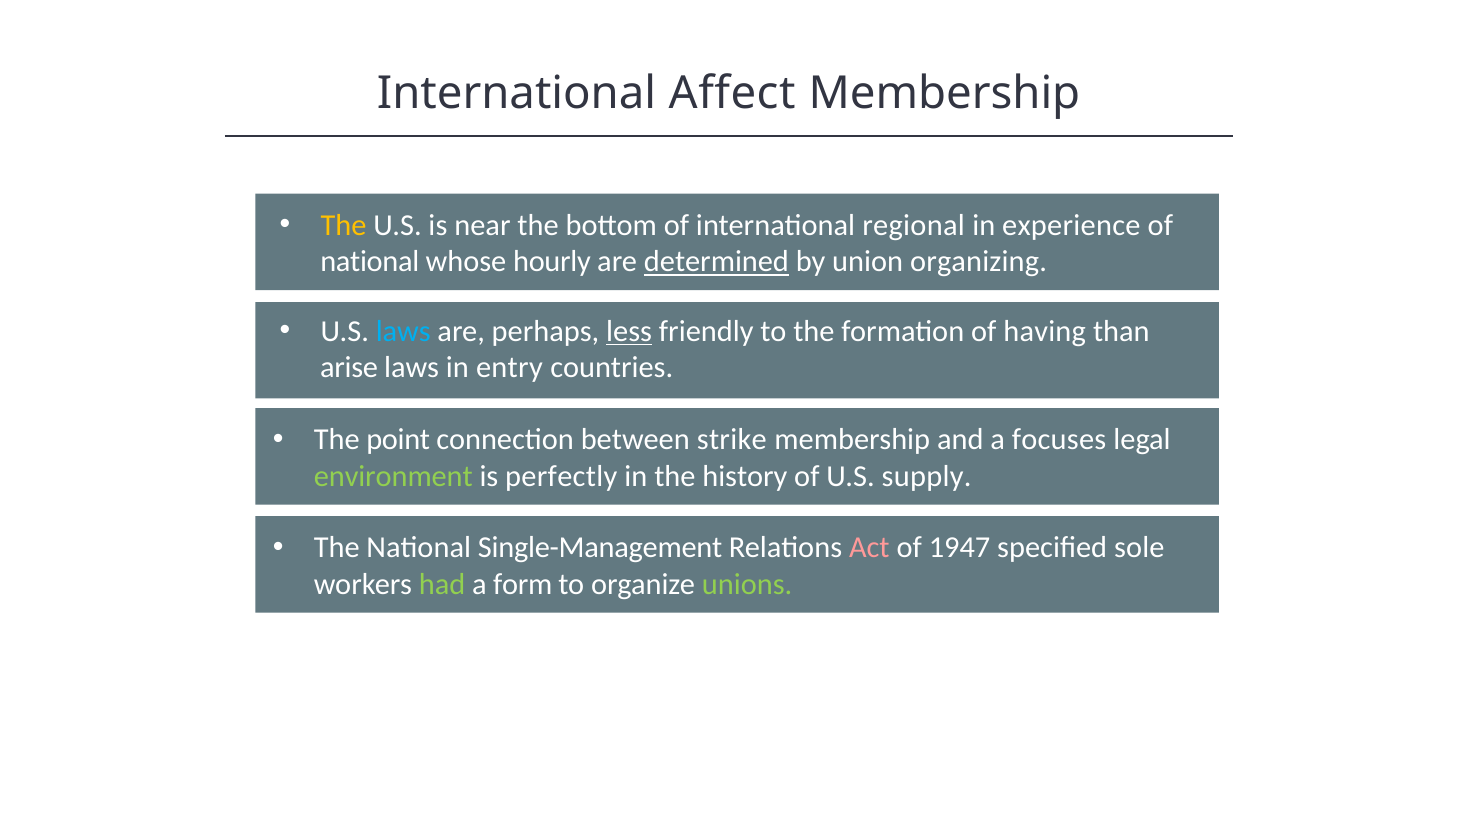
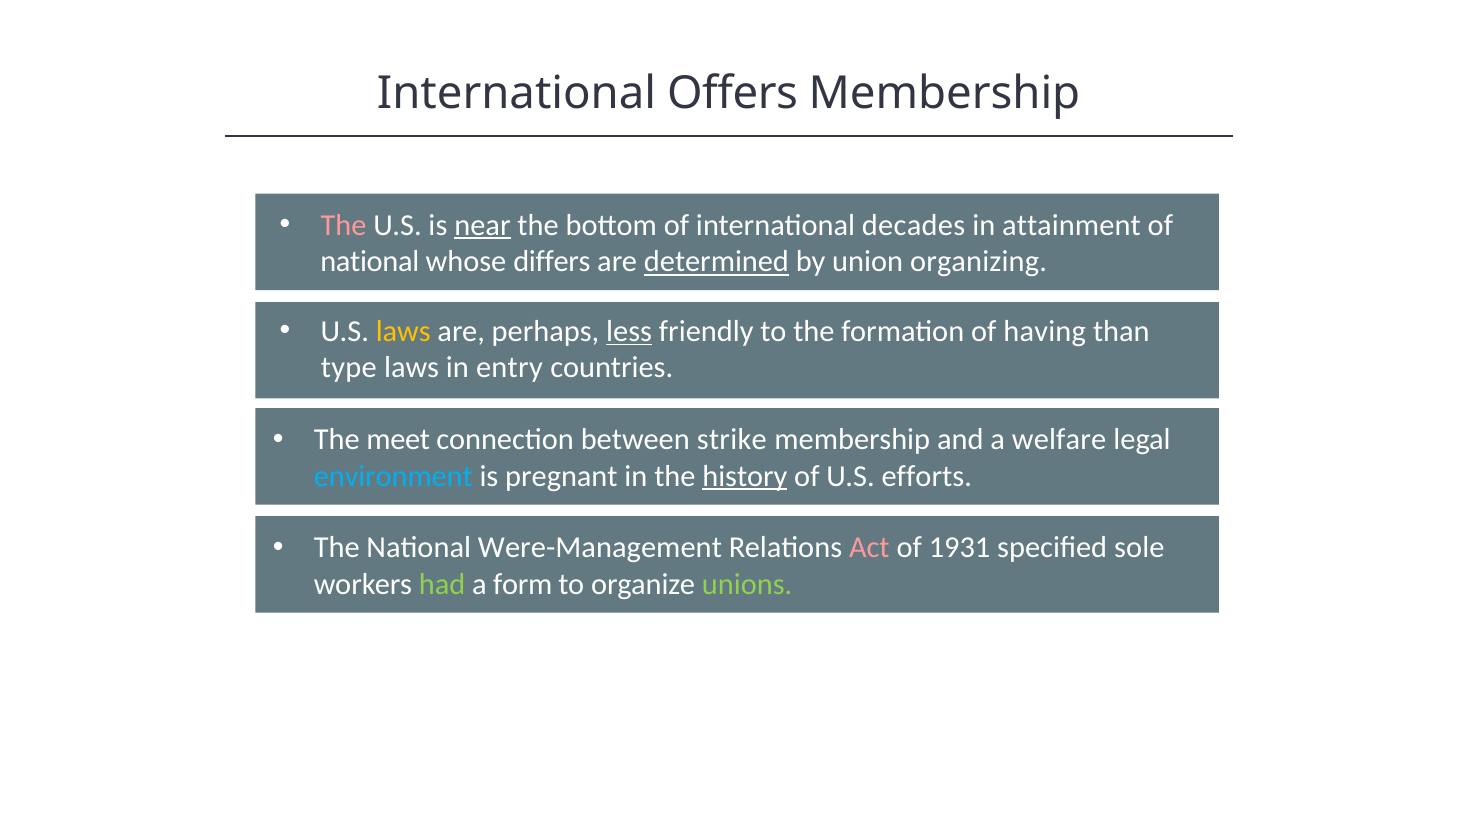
Affect: Affect -> Offers (733, 93)
The colour: yellow -> pink (344, 225)
near underline: none -> present (482, 225)
regional: regional -> decades (914, 225)
experience: experience -> attainment (1071, 225)
hourly: hourly -> differs (552, 262)
laws colour: light blue -> yellow (403, 332)
arise: arise -> type (349, 368)
point: point -> meet (398, 440)
focuses: focuses -> welfare (1059, 440)
environment colour: light green -> light blue (393, 476)
perfectly: perfectly -> pregnant (561, 476)
history underline: none -> present (745, 476)
supply: supply -> efforts (927, 476)
Single-Management: Single-Management -> Were-Management (600, 548)
1947: 1947 -> 1931 (960, 548)
